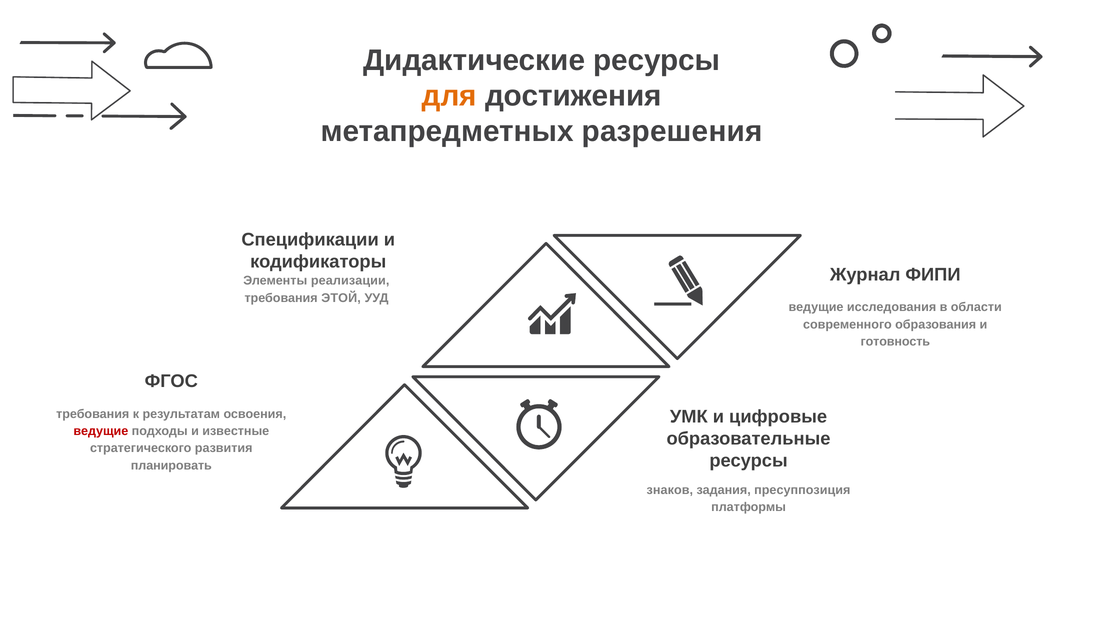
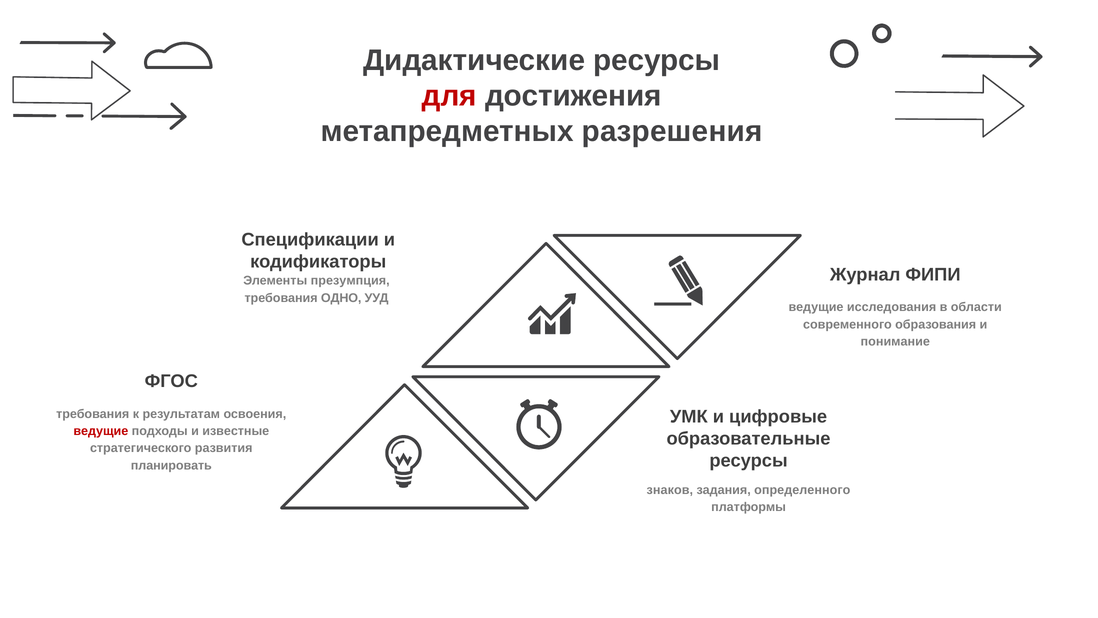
для colour: orange -> red (449, 96)
реализации: реализации -> презумпция (350, 281)
ЭТОЙ: ЭТОЙ -> ОДНО (341, 298)
готовность: готовность -> понимание (895, 341)
пресуппозиция: пресуппозиция -> определенного (802, 490)
